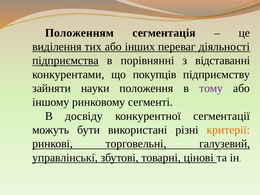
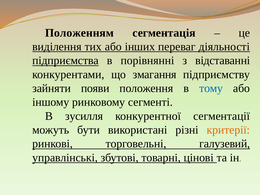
покупців: покупців -> змагання (155, 74)
науки: науки -> появи (95, 88)
тому colour: purple -> blue (211, 88)
досвіду: досвіду -> зусилля (84, 116)
